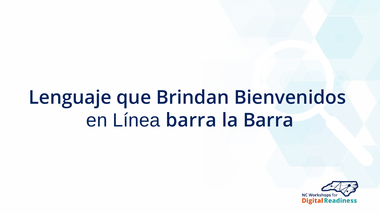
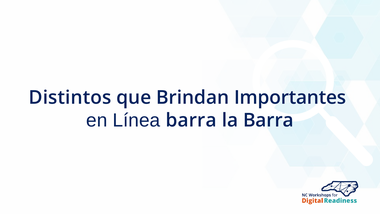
Lenguaje: Lenguaje -> Distintos (70, 98)
Bienvenidos: Bienvenidos -> Importantes (290, 98)
